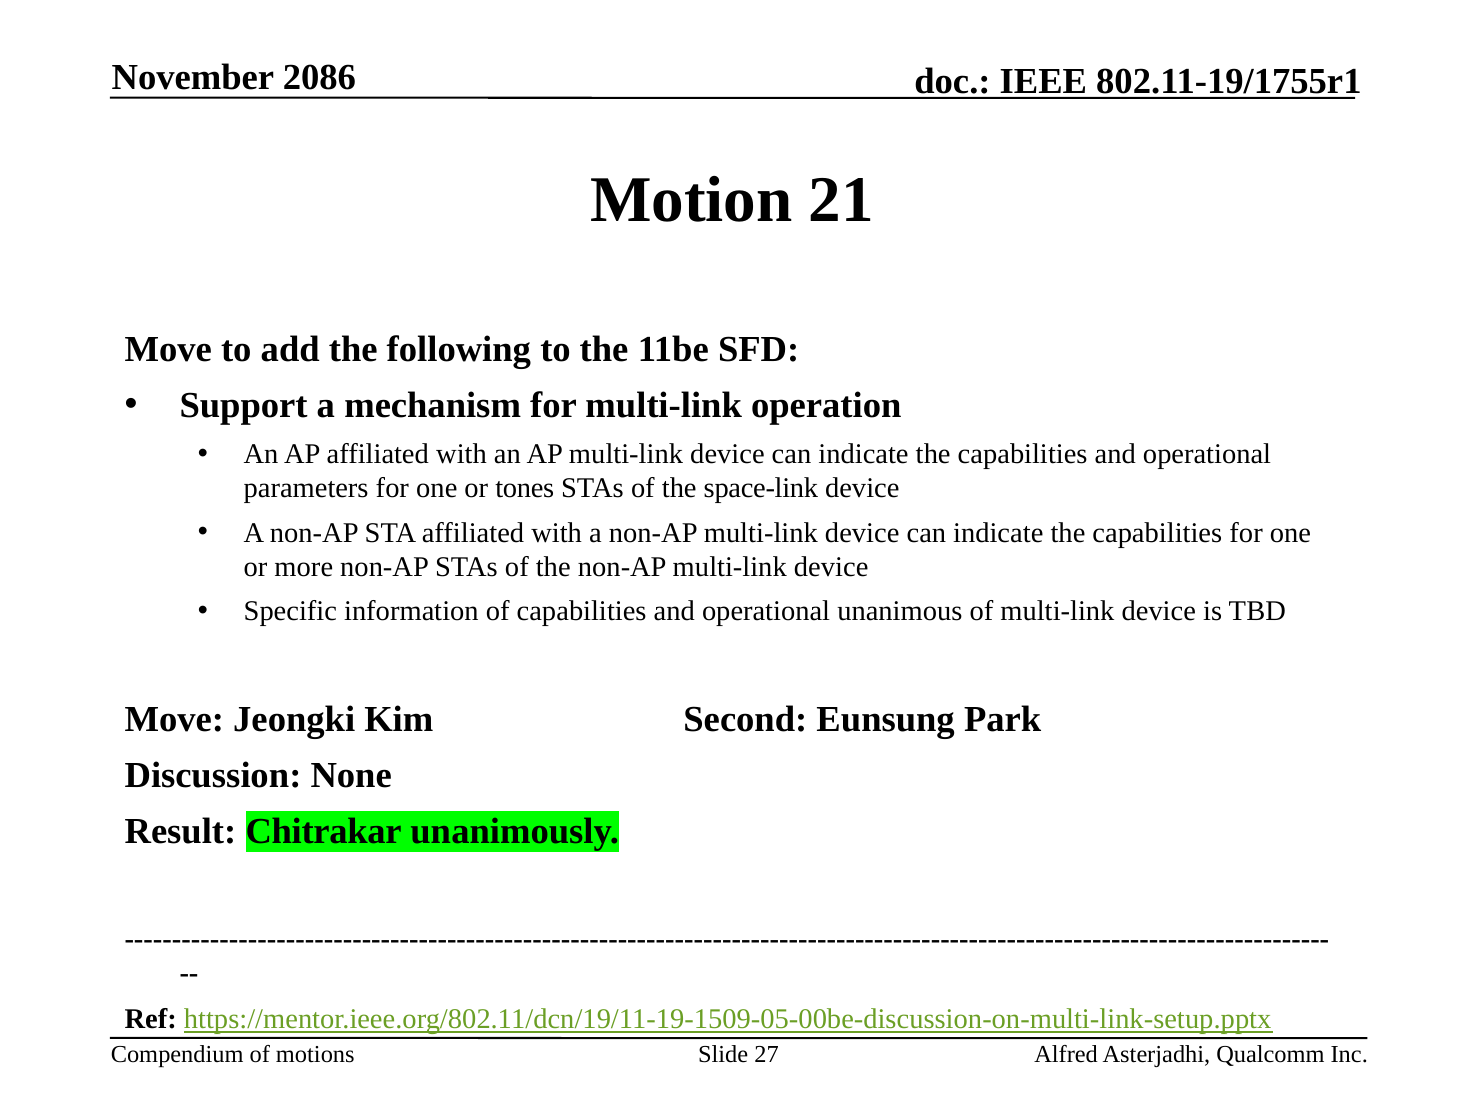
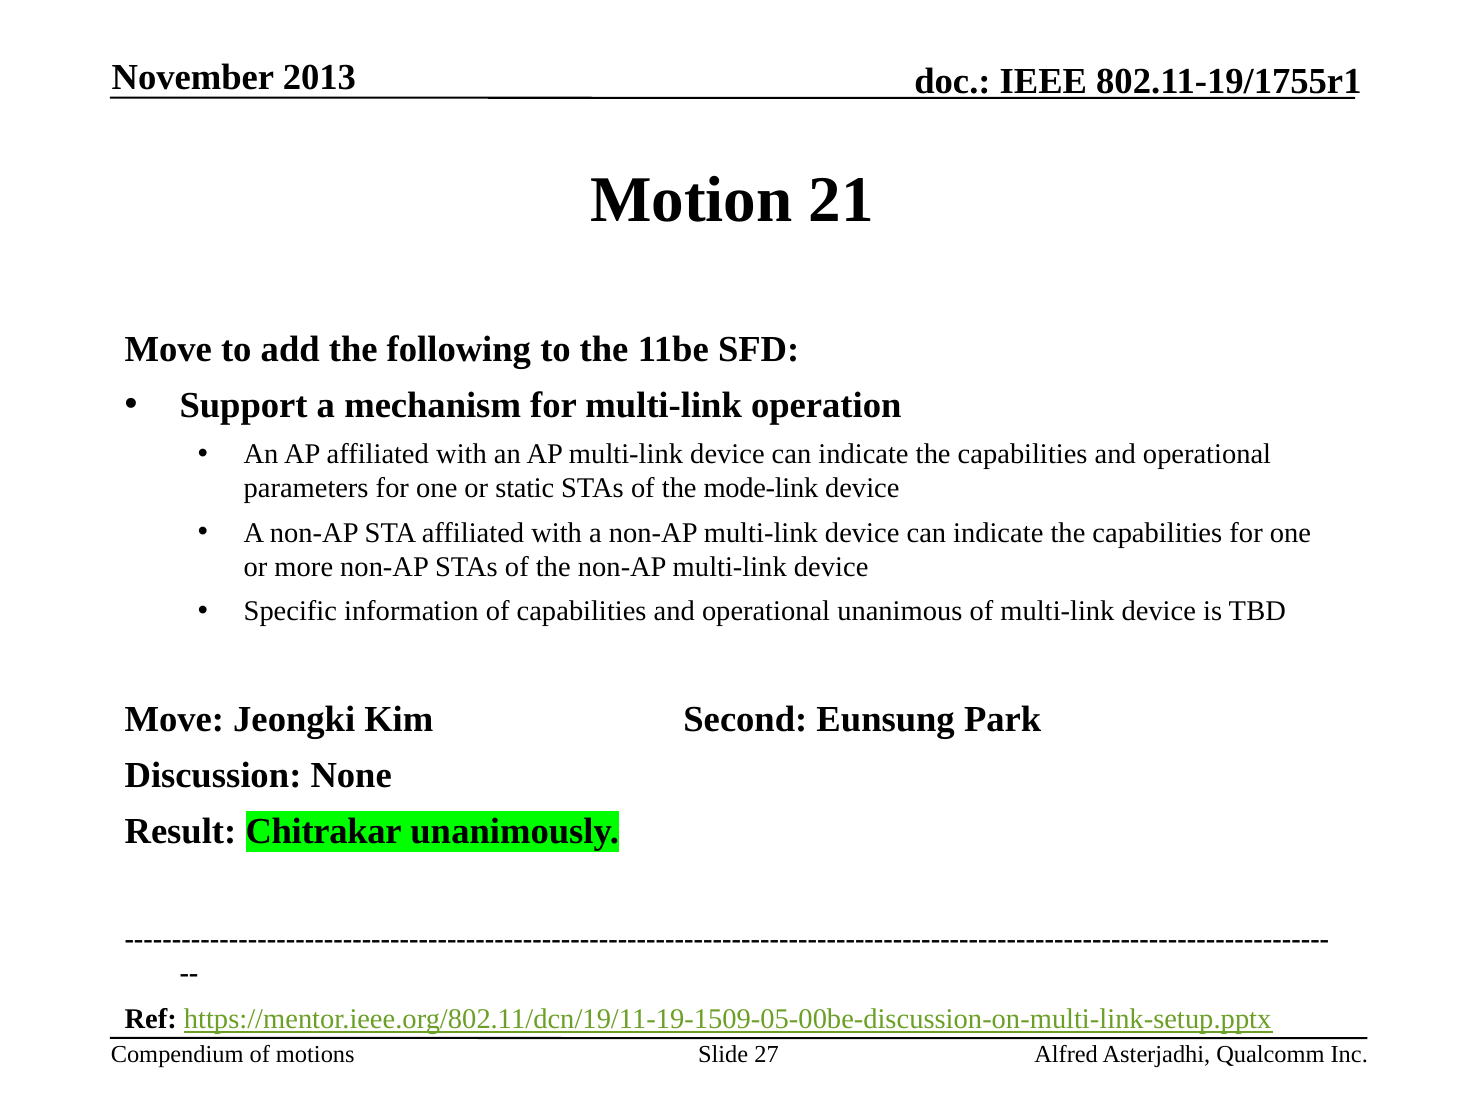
2086: 2086 -> 2013 (319, 78)
tones: tones -> static (525, 488)
space-link: space-link -> mode-link (761, 488)
